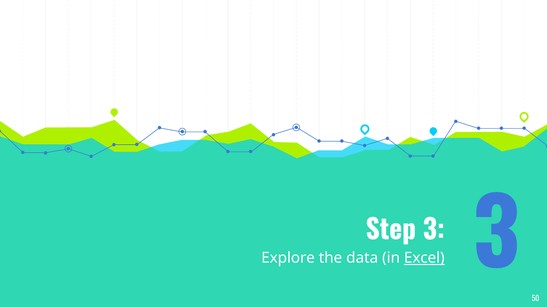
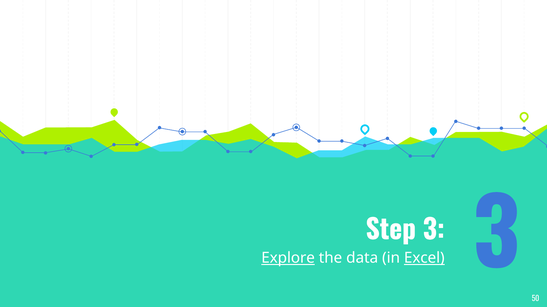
Explore underline: none -> present (288, 258)
